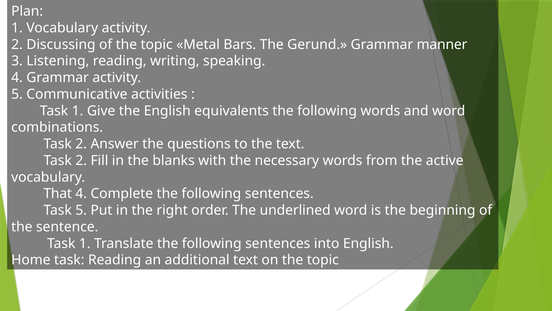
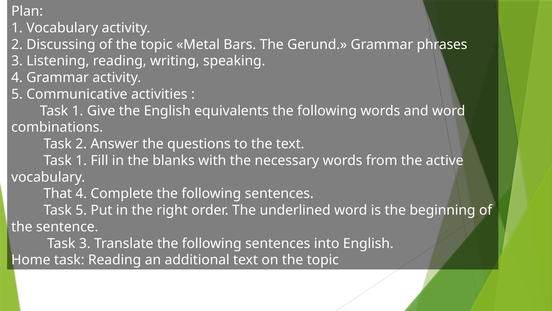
manner: manner -> phrases (442, 44)
2: 2 -> 1 (81, 160)
1: 1 -> 3 (85, 243)
